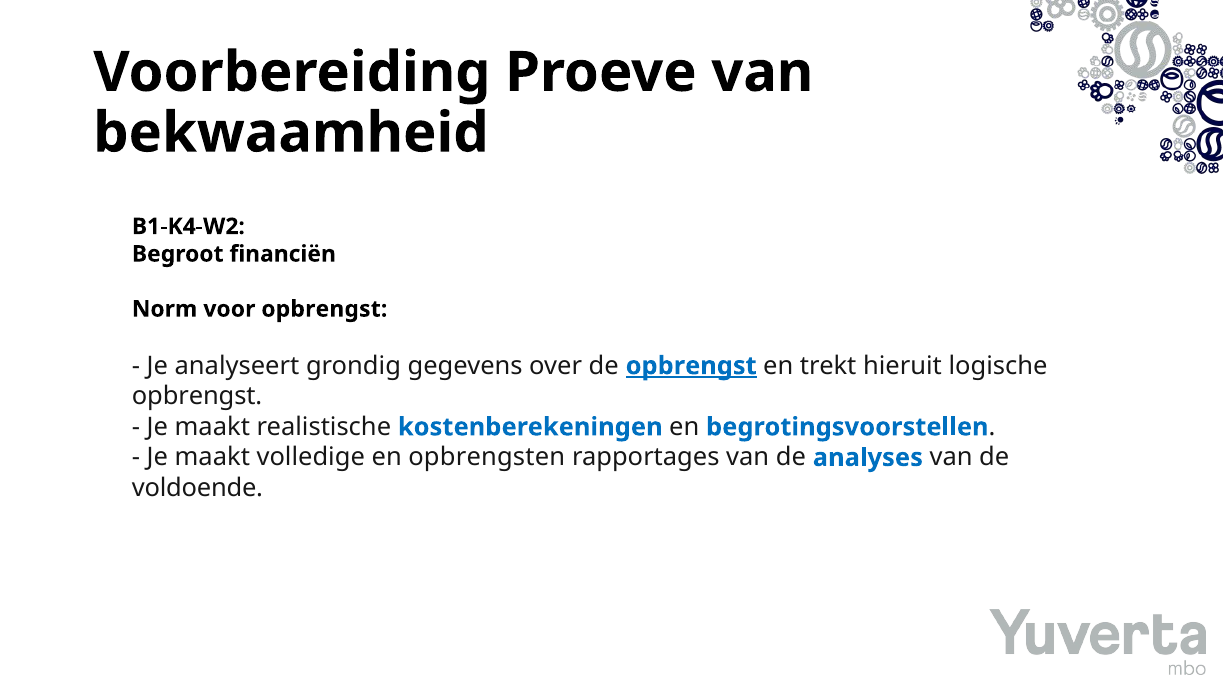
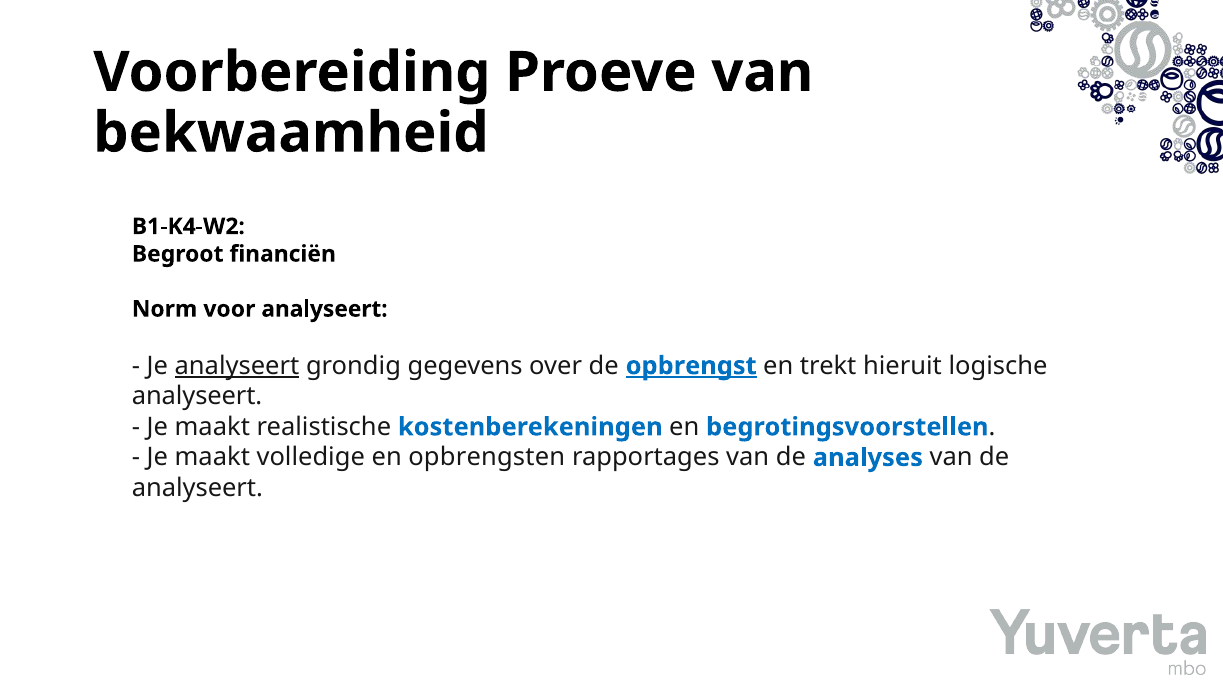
voor opbrengst: opbrengst -> analyseert (324, 309)
analyseert underline: none -> present (237, 366)
opbrengst: opbrengst -> analyseert (197, 396)
voldoende: voldoende -> analyseert (197, 488)
